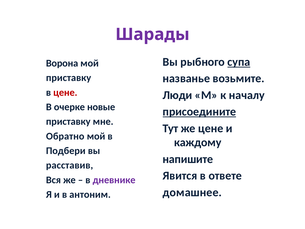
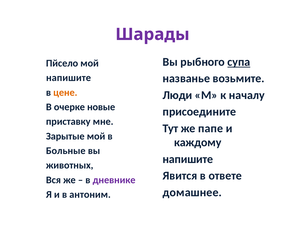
Ворона: Ворона -> Пйсело (62, 63)
приставку: приставку -> напишите (69, 78)
цене colour: red -> orange (65, 92)
присоедините underline: present -> none (199, 112)
же цене: цене -> папе (211, 128)
Обратно: Обратно -> Зарытые (65, 136)
Подбери: Подбери -> Больные (66, 151)
расставив: расставив -> животных (70, 165)
